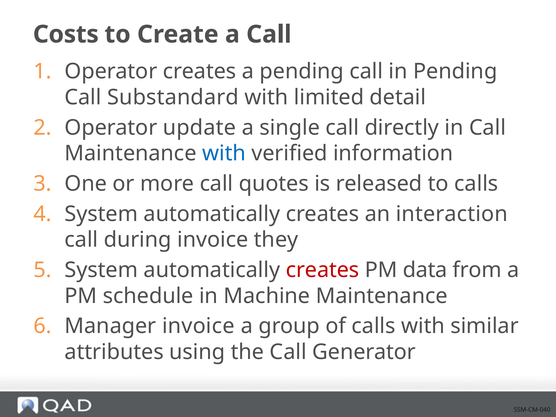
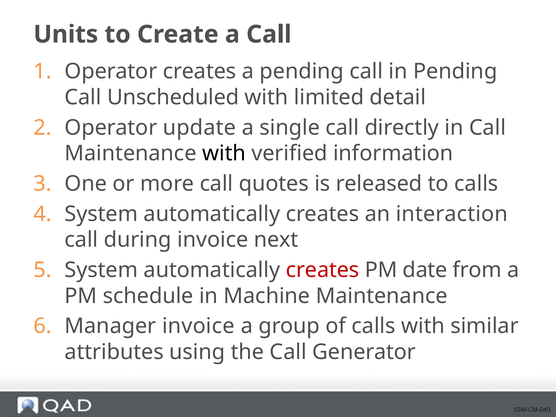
Costs: Costs -> Units (66, 34)
Substandard: Substandard -> Unscheduled (173, 97)
with colour: blue -> black (224, 153)
they: they -> next (276, 240)
data: data -> date (425, 270)
